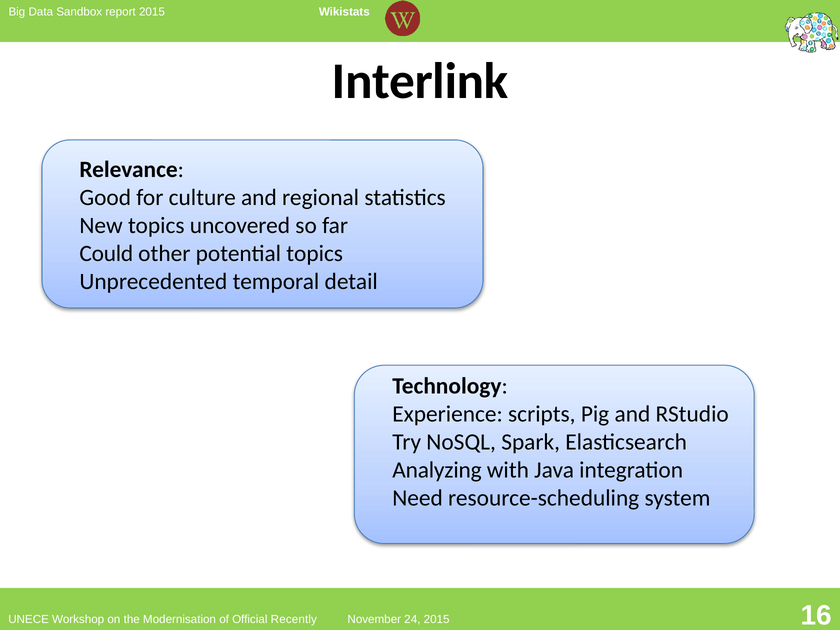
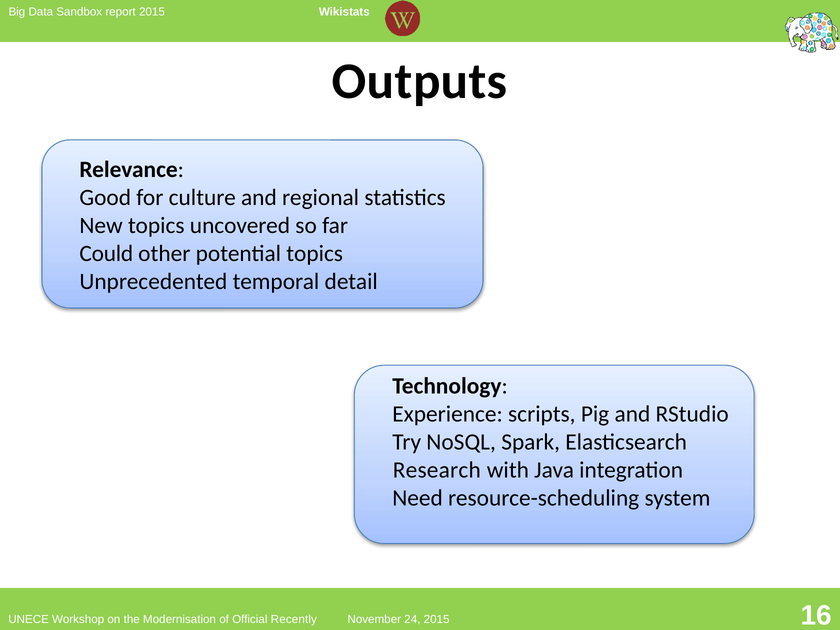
Interlink: Interlink -> Outputs (420, 81)
Analyzing: Analyzing -> Research (437, 470)
